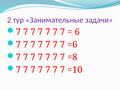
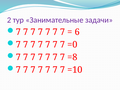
=6: =6 -> =0 (72, 45)
